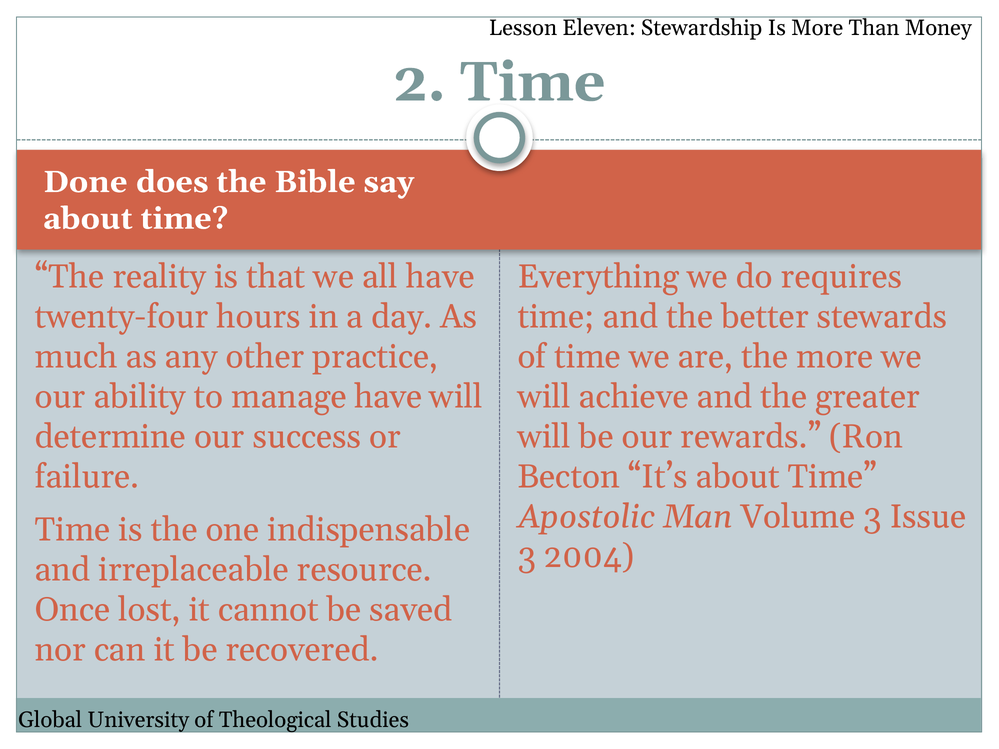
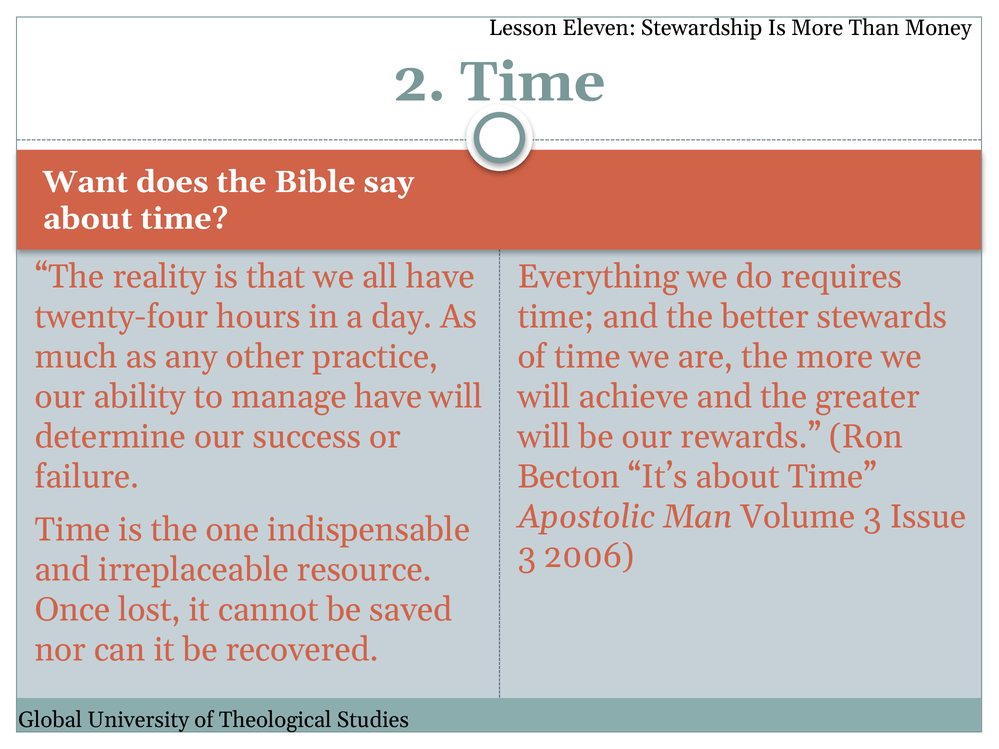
Done: Done -> Want (85, 182)
2004: 2004 -> 2006 (589, 557)
